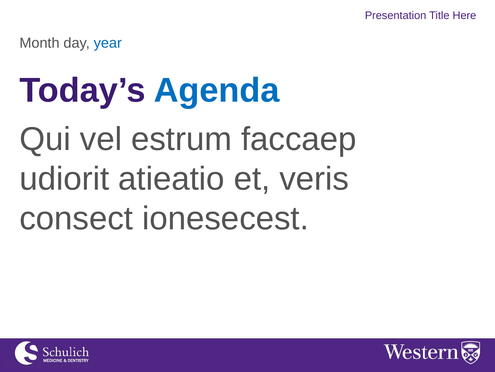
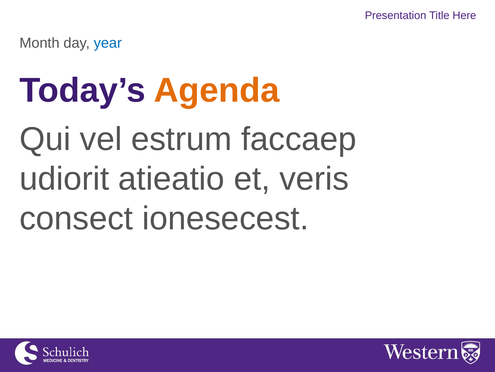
Agenda colour: blue -> orange (217, 90)
